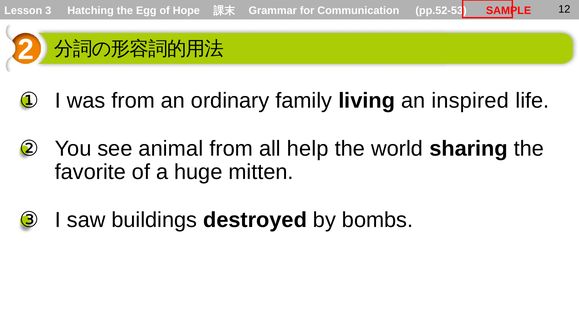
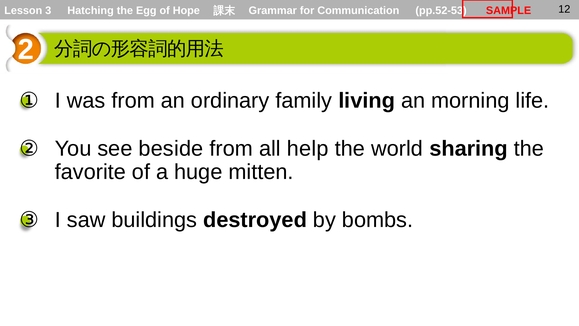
inspired: inspired -> morning (470, 101)
animal: animal -> beside (171, 148)
